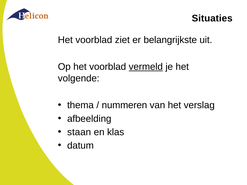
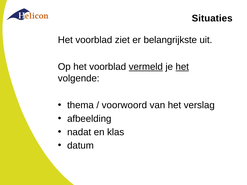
het underline: none -> present (182, 67)
nummeren: nummeren -> voorwoord (124, 105)
staan: staan -> nadat (79, 132)
